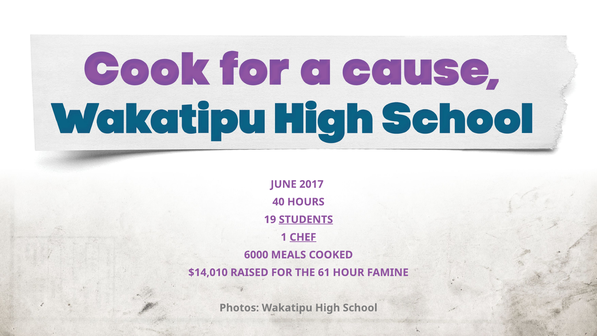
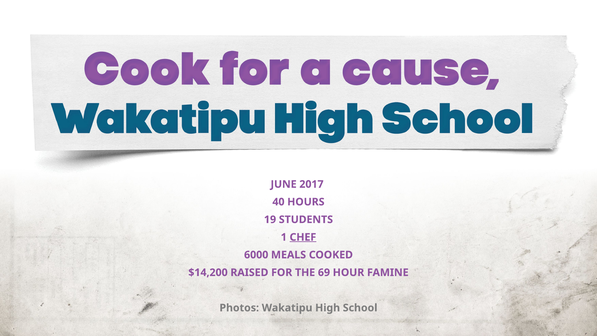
STUDENTS underline: present -> none (306, 219)
$14,010: $14,010 -> $14,200 (208, 272)
61: 61 -> 69 (324, 272)
